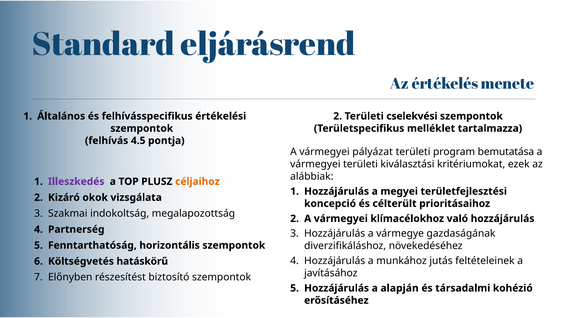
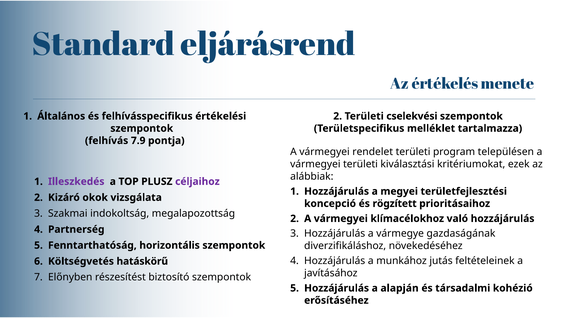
4.5: 4.5 -> 7.9 (138, 141)
pályázat: pályázat -> rendelet (373, 152)
bemutatása: bemutatása -> településen (506, 152)
céljaihoz colour: orange -> purple (197, 182)
célterült: célterült -> rögzített (395, 204)
